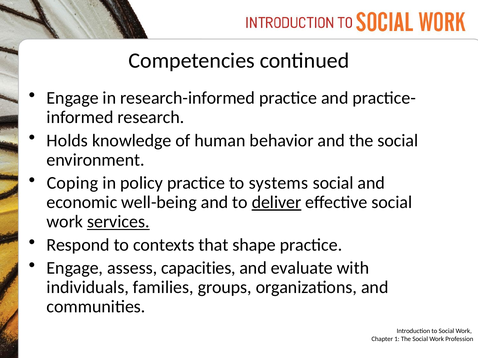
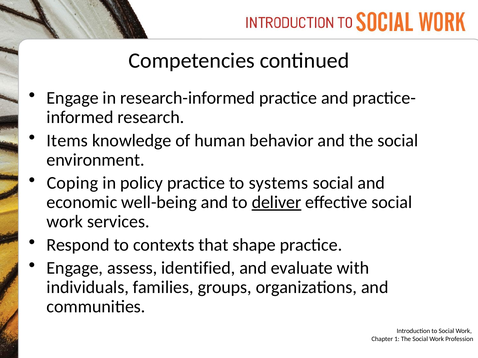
Holds: Holds -> Items (67, 141)
services underline: present -> none (118, 222)
capacities: capacities -> identified (198, 268)
